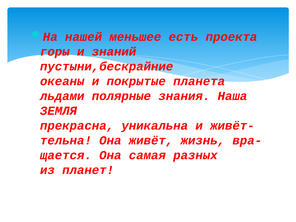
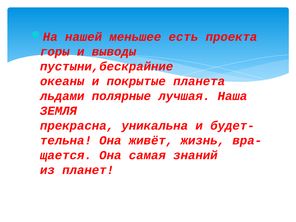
знаний: знаний -> выводы (114, 52)
знания: знания -> лучшая (184, 96)
живёт-: живёт- -> будет- (232, 126)
разных: разных -> знаний (195, 155)
